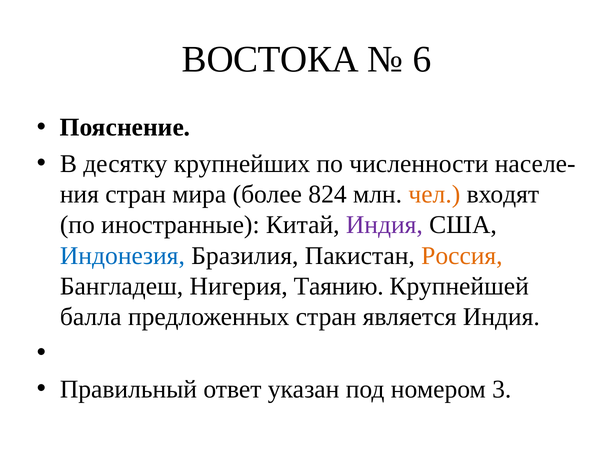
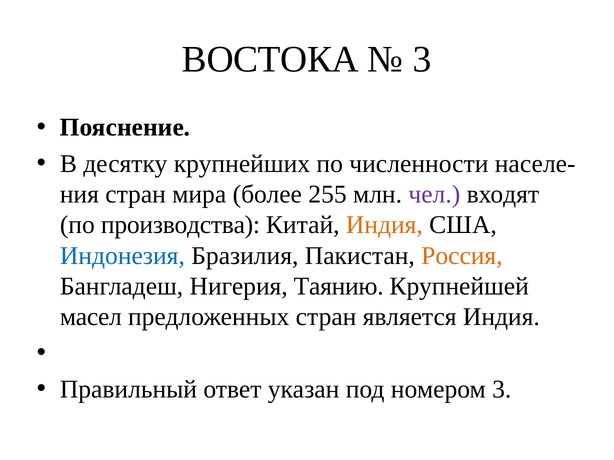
6: 6 -> 3 (422, 59)
824: 824 -> 255 (328, 195)
чел colour: orange -> purple (434, 195)
иностранные: иностранные -> производства (181, 225)
Индия colour: purple -> orange (384, 225)
балла: балла -> масел (91, 317)
